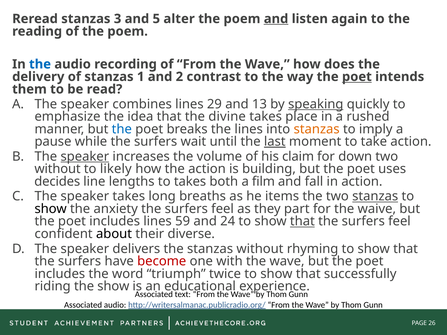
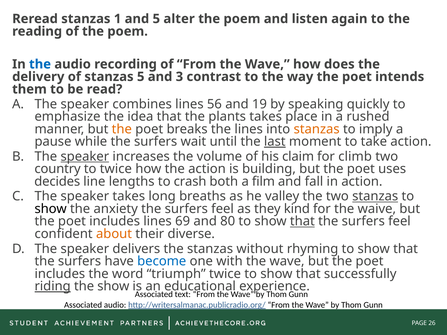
3: 3 -> 1 (118, 19)
and underline: present -> none (276, 19)
stanzas 1: 1 -> 5 (141, 77)
2: 2 -> 3 (179, 77)
poet underline: present -> none (357, 77)
29: 29 -> 56 (214, 104)
13: 13 -> 19 (259, 104)
speaking underline: present -> none (316, 104)
divine: divine -> plants (227, 117)
the colour: blue -> orange (122, 129)
down: down -> climb (355, 157)
without: without -> country (58, 169)
to likely: likely -> twice (116, 169)
to takes: takes -> crash (190, 182)
items: items -> valley (282, 196)
part: part -> kind (297, 209)
59: 59 -> 69 (183, 222)
24: 24 -> 80 (228, 222)
about colour: black -> orange (114, 234)
become colour: red -> blue (162, 261)
riding underline: none -> present (53, 286)
